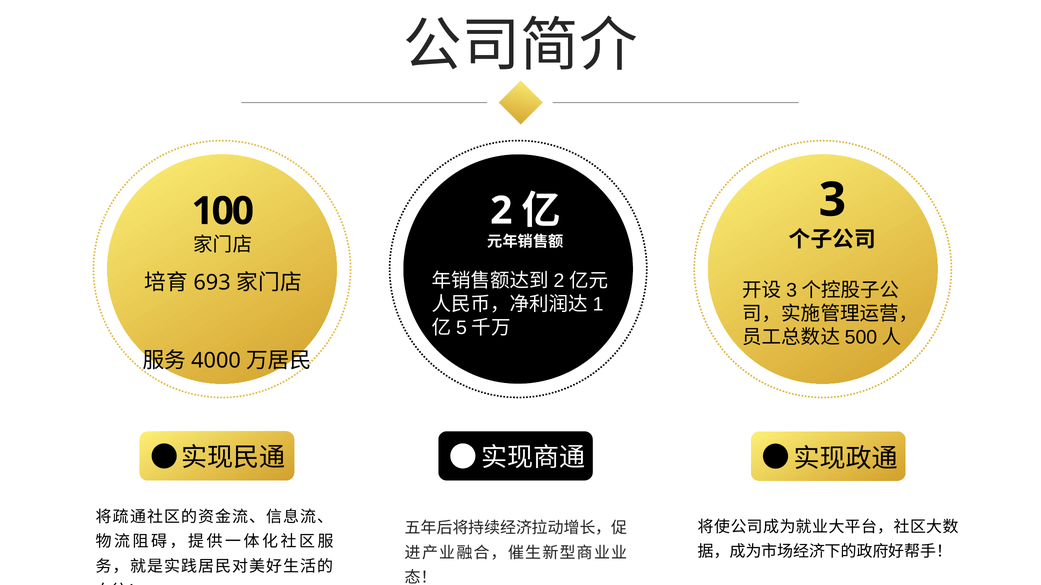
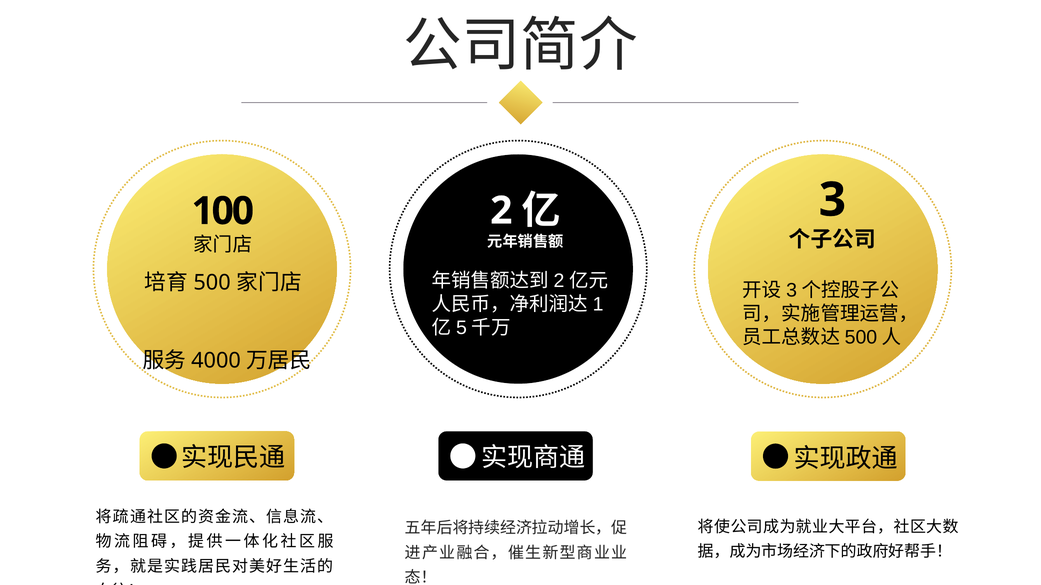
693: 693 -> 500 (212, 283)
